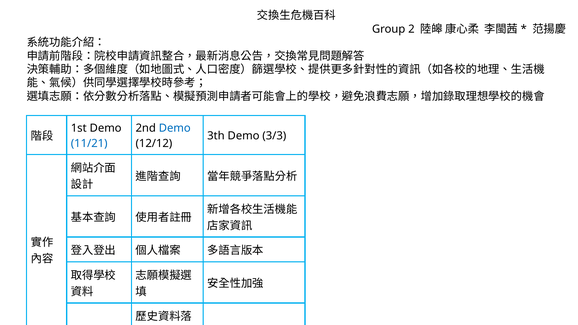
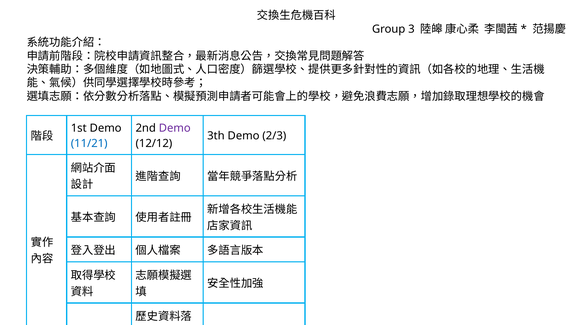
2: 2 -> 3 (411, 29)
Demo colour: blue -> purple (175, 128)
3/3: 3/3 -> 2/3 (274, 136)
